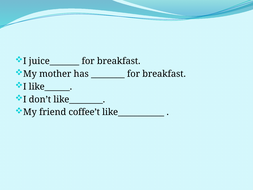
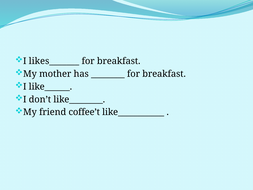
juice_______: juice_______ -> likes_______ (54, 61)
